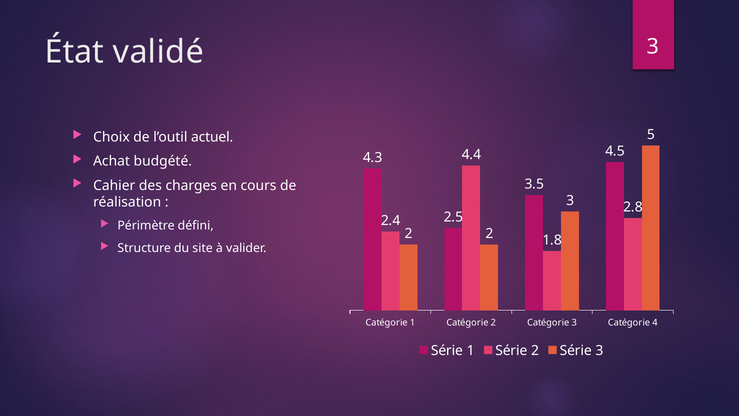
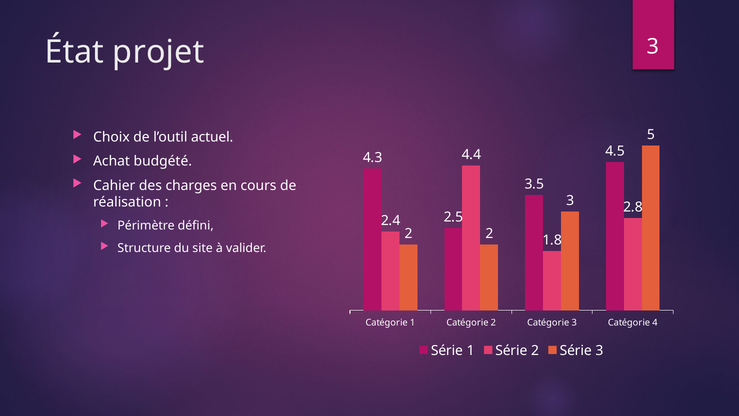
validé: validé -> projet (158, 52)
